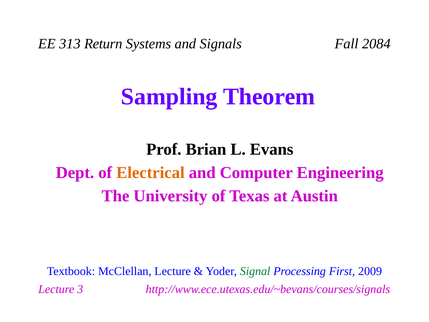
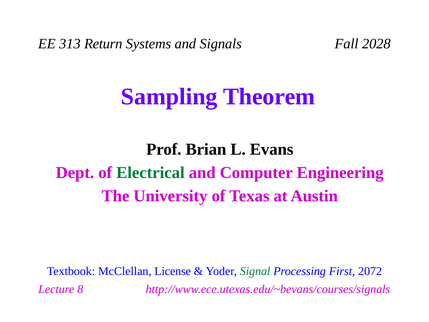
2084: 2084 -> 2028 (376, 44)
Electrical colour: orange -> green (150, 173)
McClellan Lecture: Lecture -> License (173, 271)
2009: 2009 -> 2072 (370, 271)
3: 3 -> 8 (80, 289)
